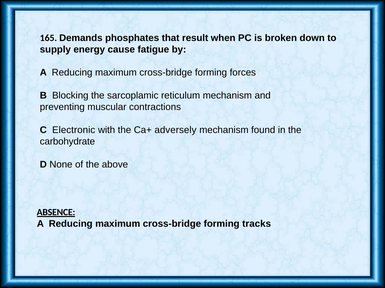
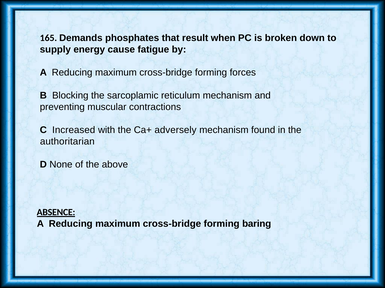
Electronic: Electronic -> Increased (74, 130)
carbohydrate: carbohydrate -> authoritarian (67, 142)
tracks: tracks -> baring (257, 224)
